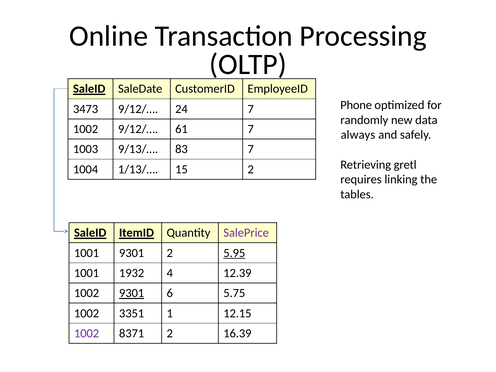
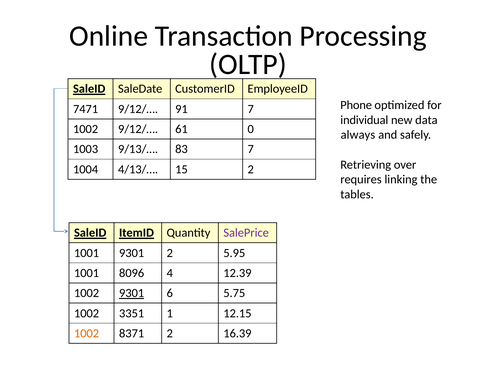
3473: 3473 -> 7471 (86, 109)
24: 24 -> 91 (181, 109)
randomly: randomly -> individual (364, 120)
61 7: 7 -> 0 (251, 129)
gretl: gretl -> over (405, 165)
1/13/…: 1/13/… -> 4/13/… (138, 169)
5.95 underline: present -> none (234, 253)
1932: 1932 -> 8096 (132, 273)
1002 colour: purple -> orange (87, 333)
